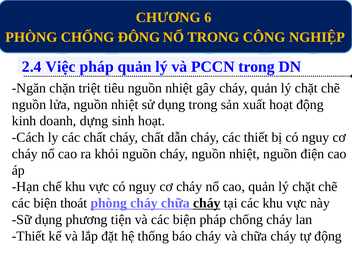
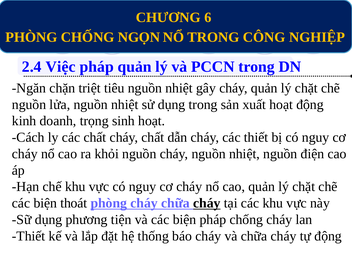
ĐÔNG: ĐÔNG -> NGỌN (139, 37)
dựng: dựng -> trọng (94, 121)
